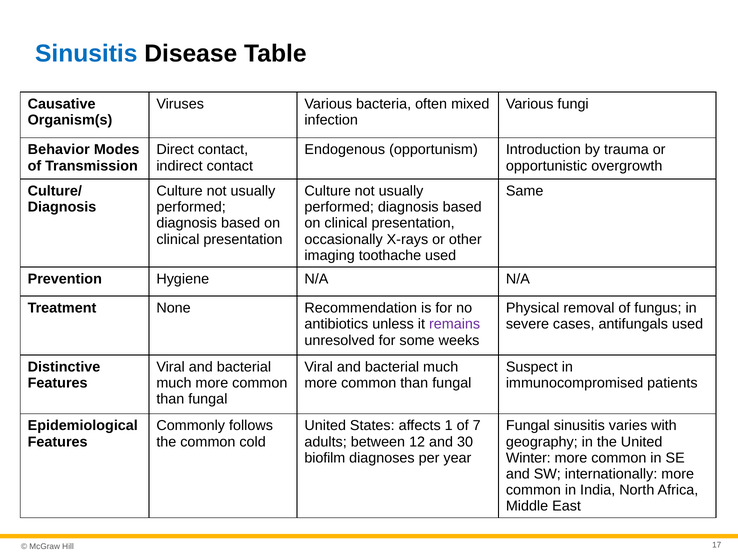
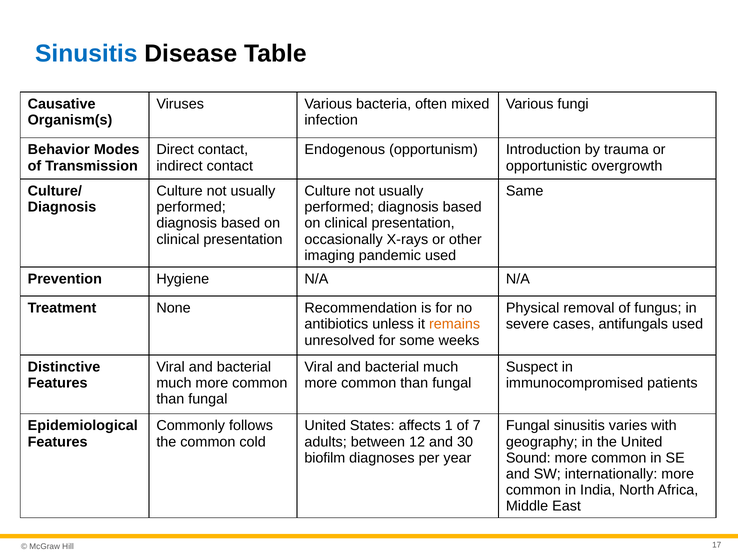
toothache: toothache -> pandemic (390, 256)
remains colour: purple -> orange (455, 325)
Winter: Winter -> Sound (528, 458)
